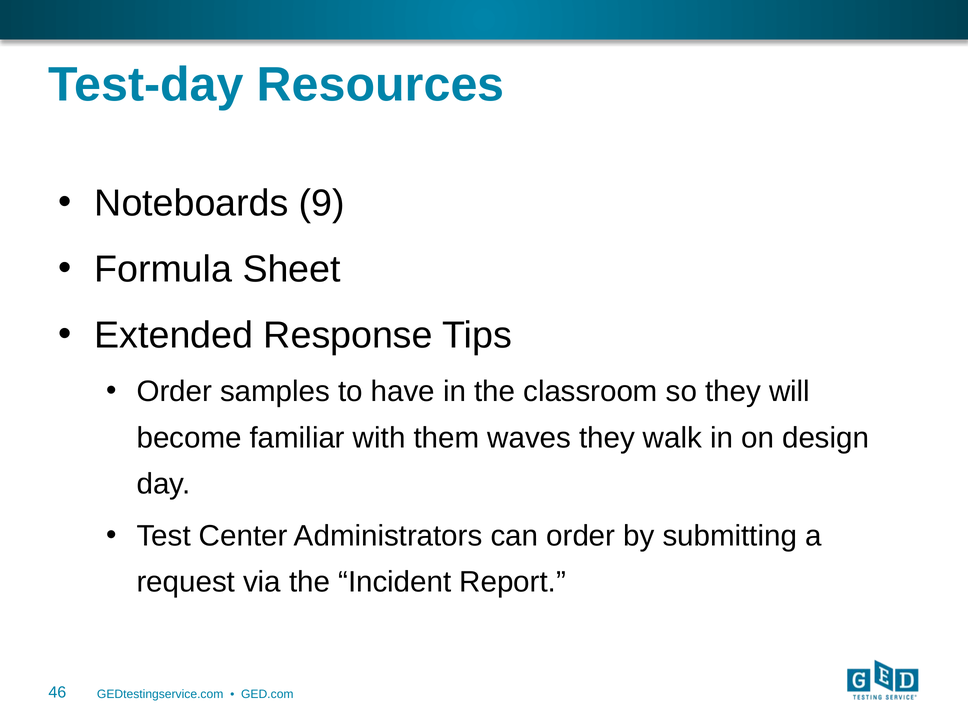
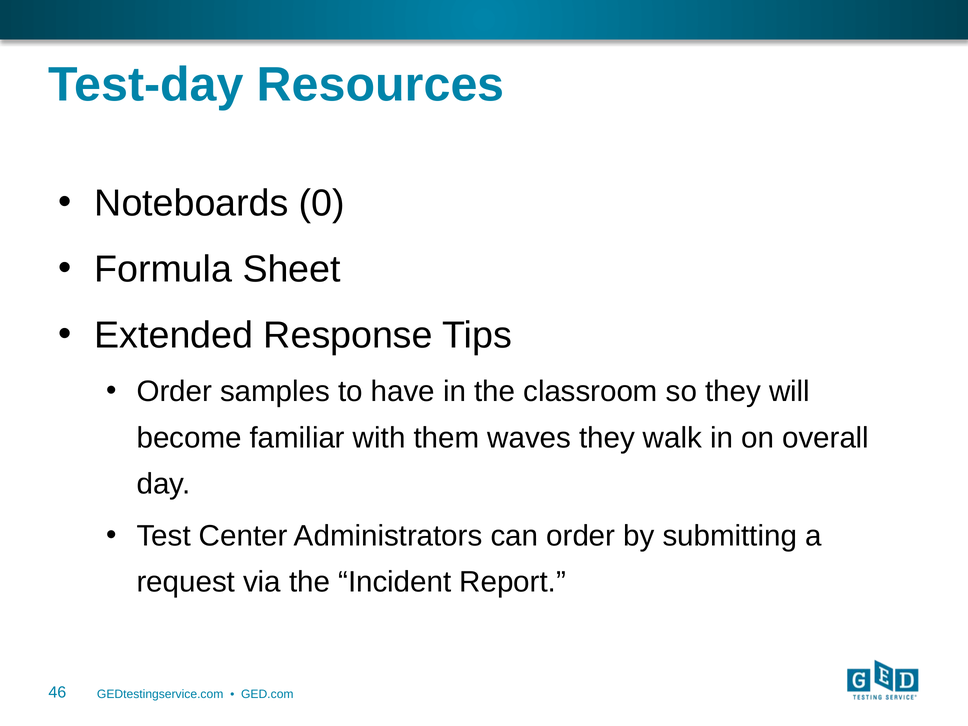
9: 9 -> 0 (322, 203)
design: design -> overall (826, 438)
